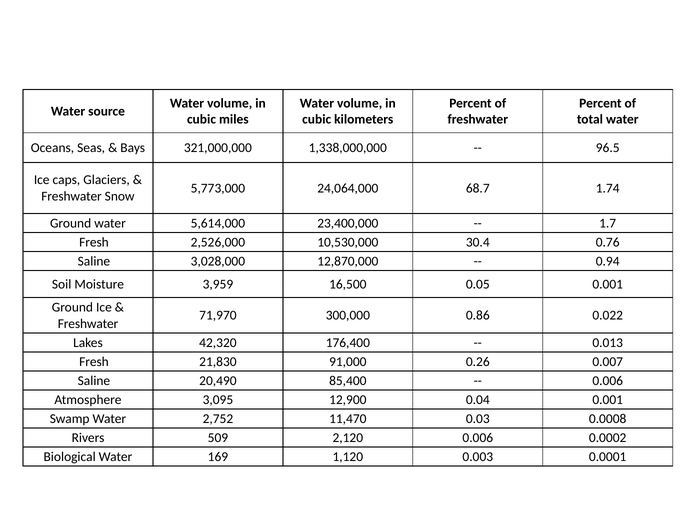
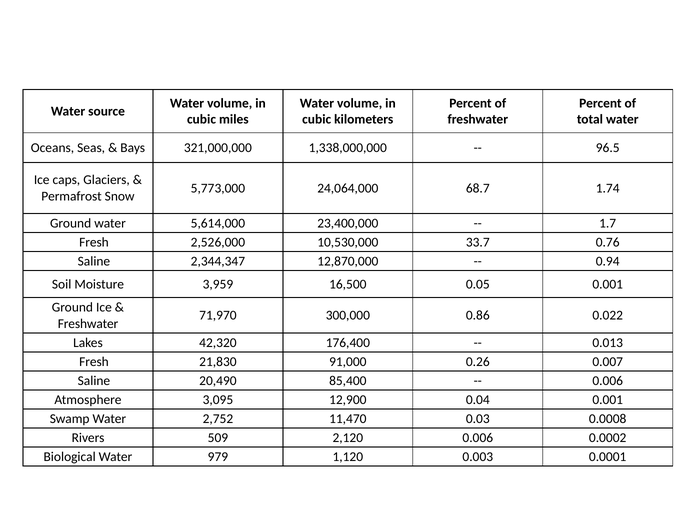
Freshwater: Freshwater -> Permafrost (71, 196)
30.4: 30.4 -> 33.7 (478, 242)
3,028,000: 3,028,000 -> 2,344,347 (218, 261)
169: 169 -> 979 (218, 456)
